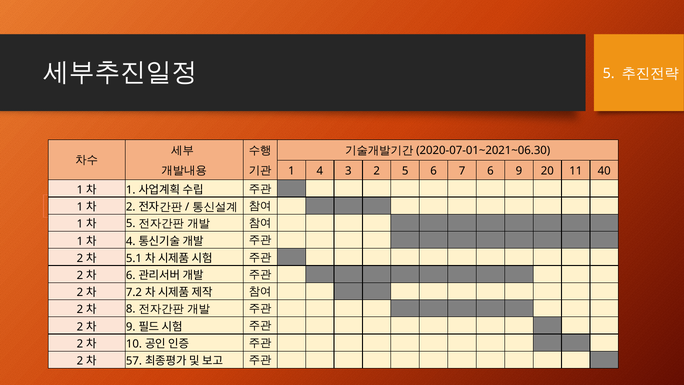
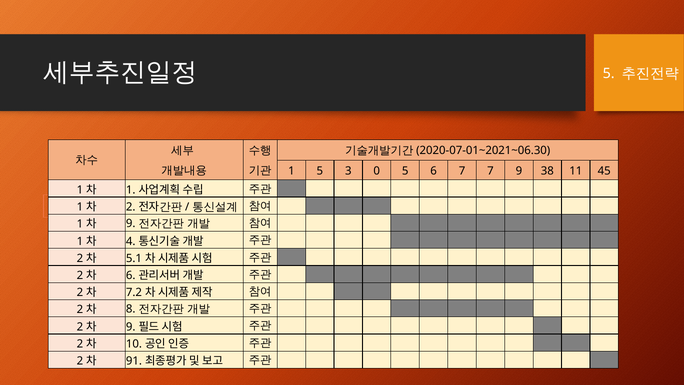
1 4: 4 -> 5 (320, 171)
3 2: 2 -> 0 (377, 171)
7 6: 6 -> 7 (490, 171)
20: 20 -> 38 (547, 171)
40: 40 -> 45 (604, 171)
5: 5 -> 9 (131, 223)
57: 57 -> 91 (134, 361)
